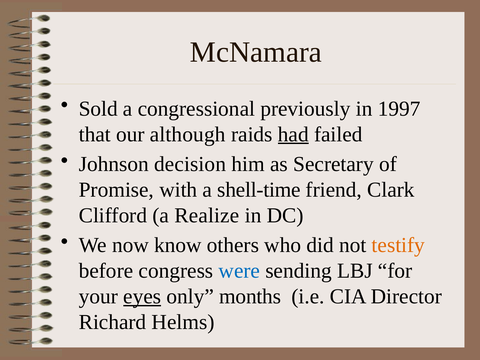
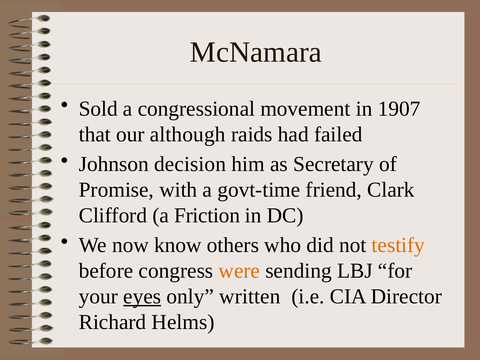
previously: previously -> movement (305, 109)
1997: 1997 -> 1907 (399, 109)
had underline: present -> none (293, 134)
shell-time: shell-time -> govt-time (259, 190)
Realize: Realize -> Friction (207, 215)
were colour: blue -> orange (239, 271)
months: months -> written (250, 296)
